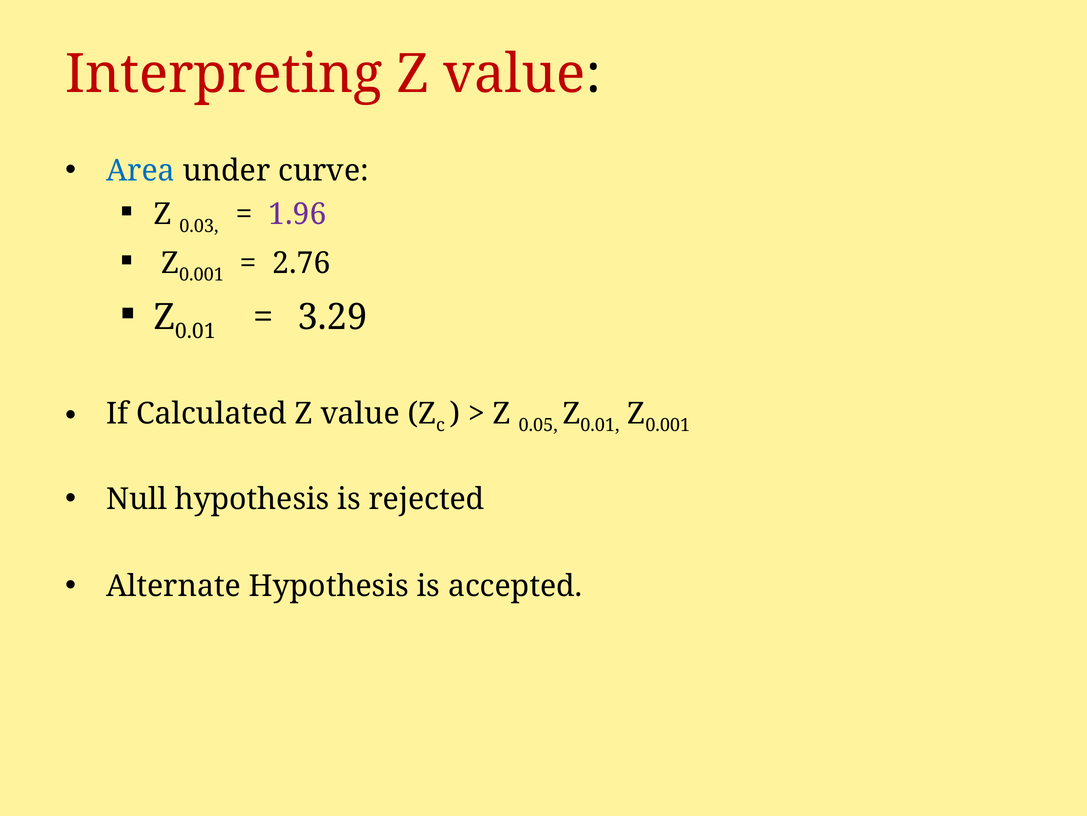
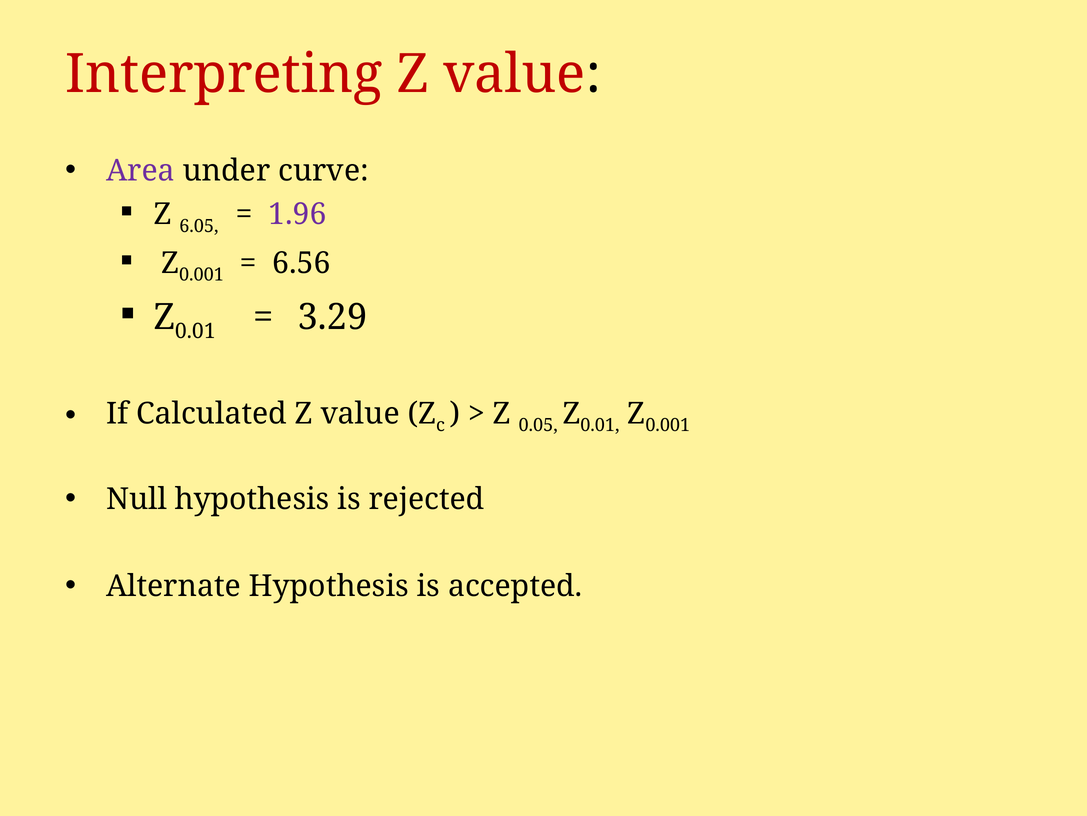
Area colour: blue -> purple (140, 171)
0.03: 0.03 -> 6.05 (199, 226)
2.76: 2.76 -> 6.56 (301, 263)
